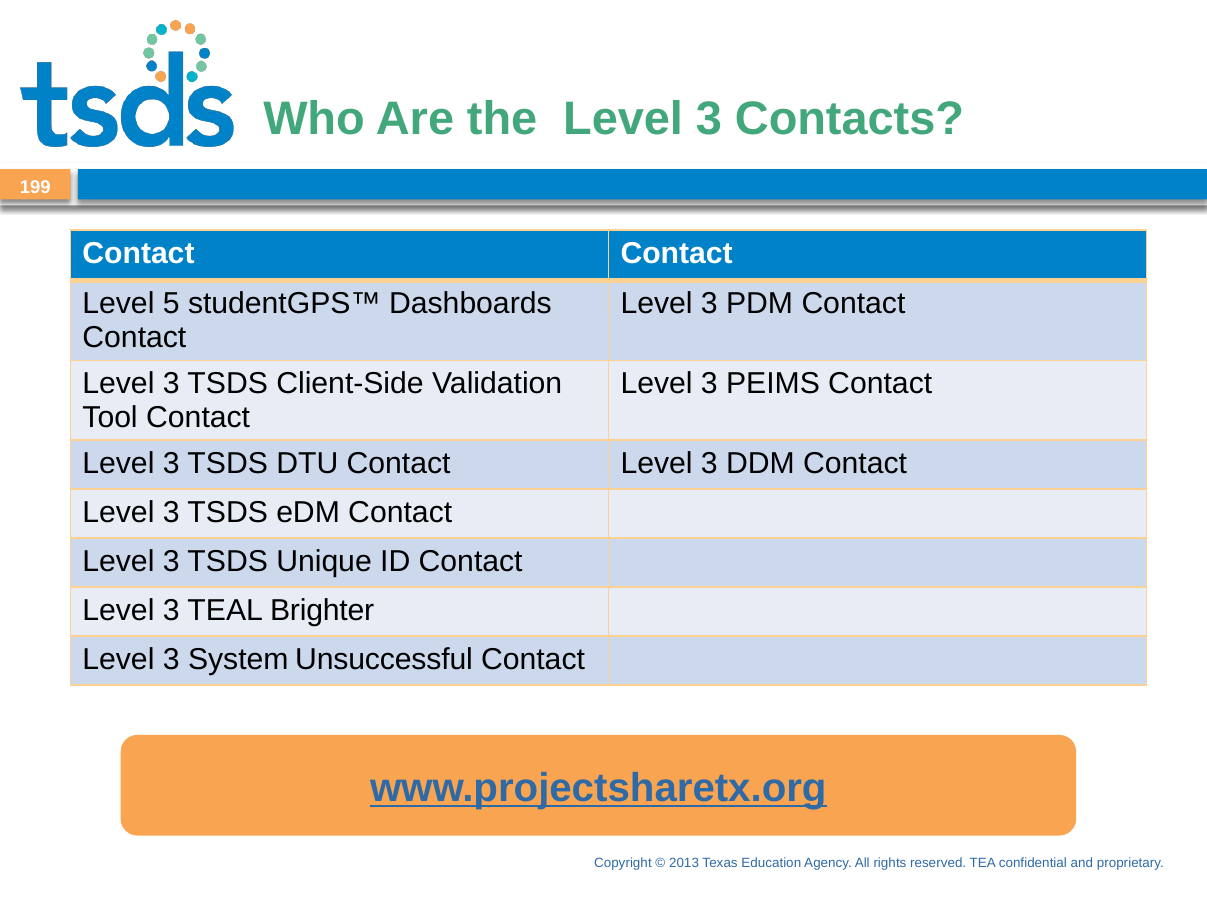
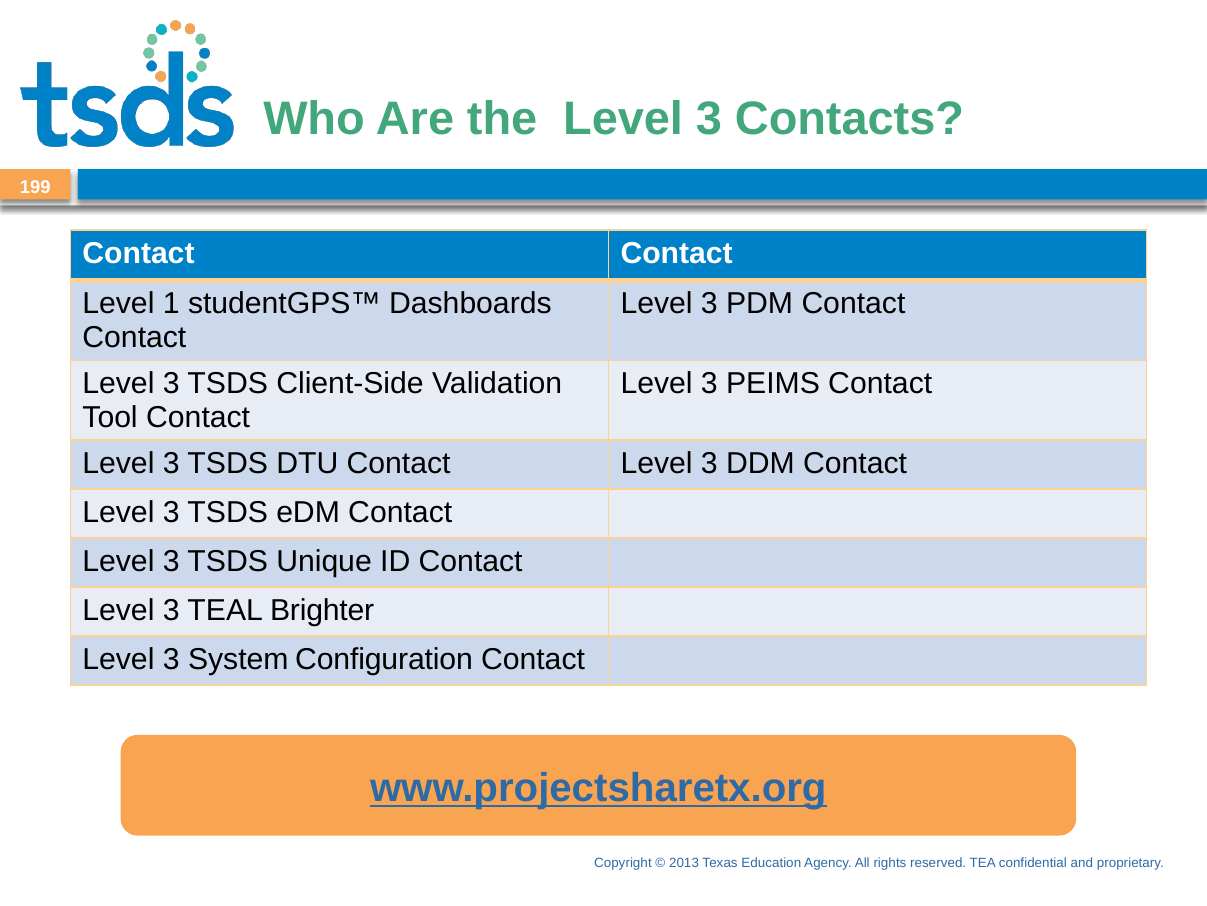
5: 5 -> 1 (171, 304)
Unsuccessful: Unsuccessful -> Configuration (384, 659)
